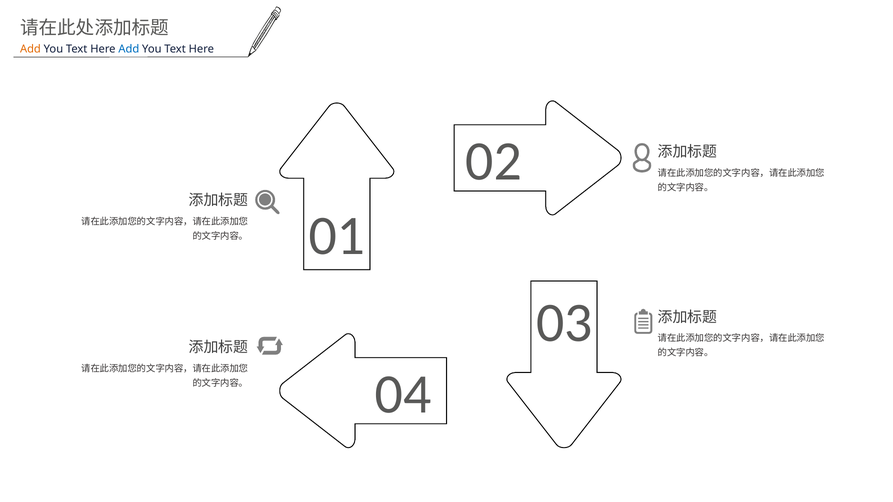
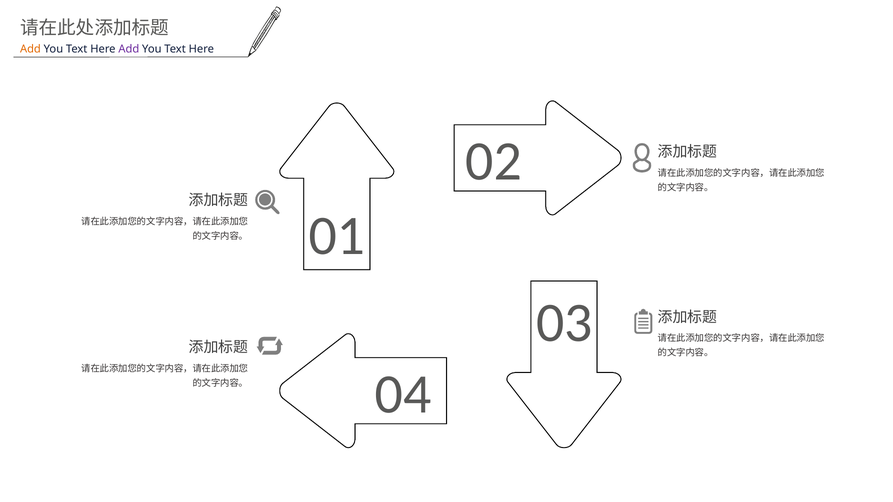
Add colour: blue -> purple (129, 49)
